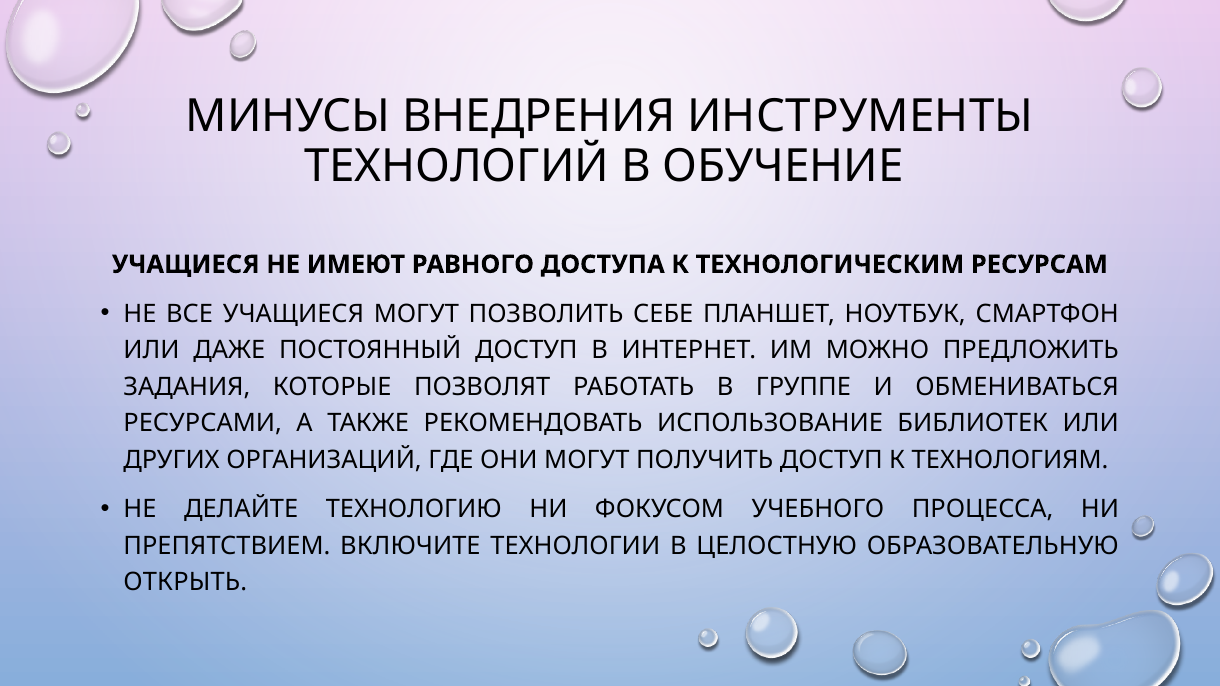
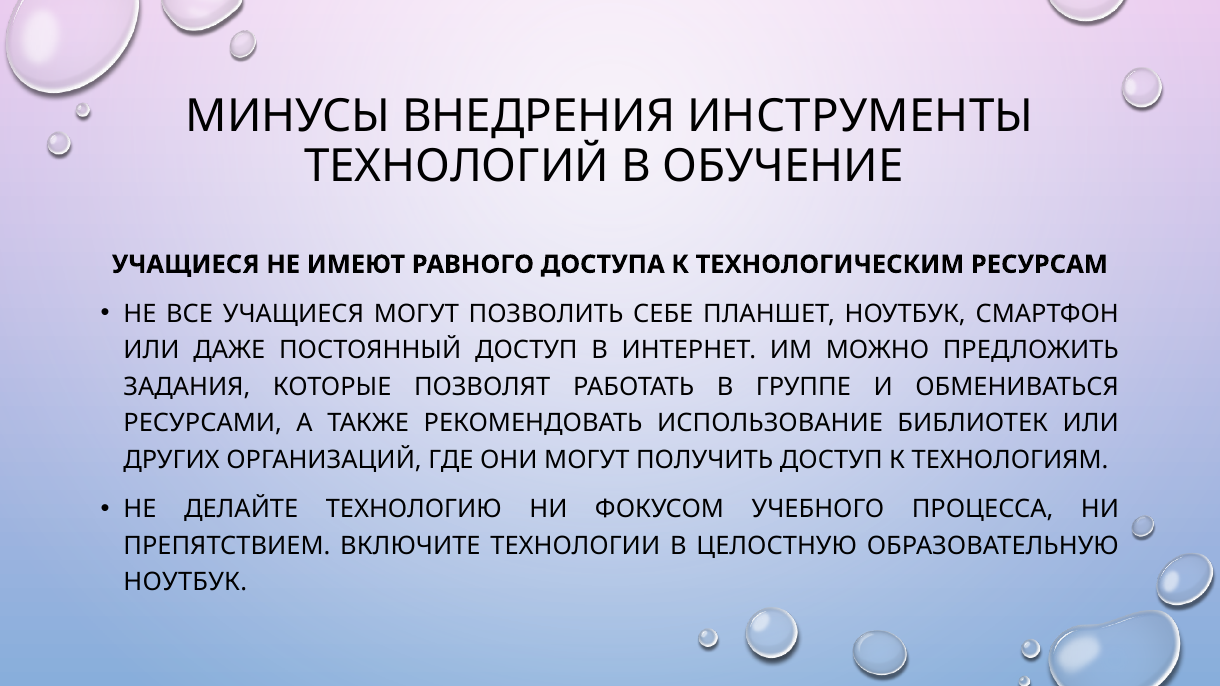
ОТКРЫТЬ: ОТКРЫТЬ -> НОУТБУК (185, 583)
